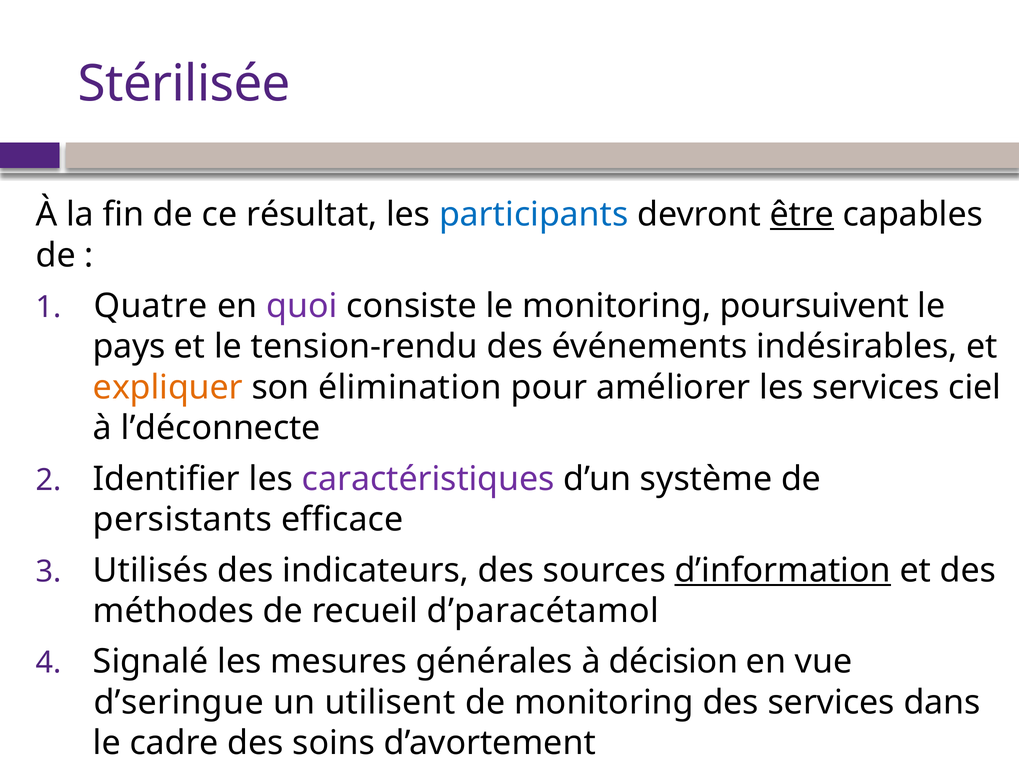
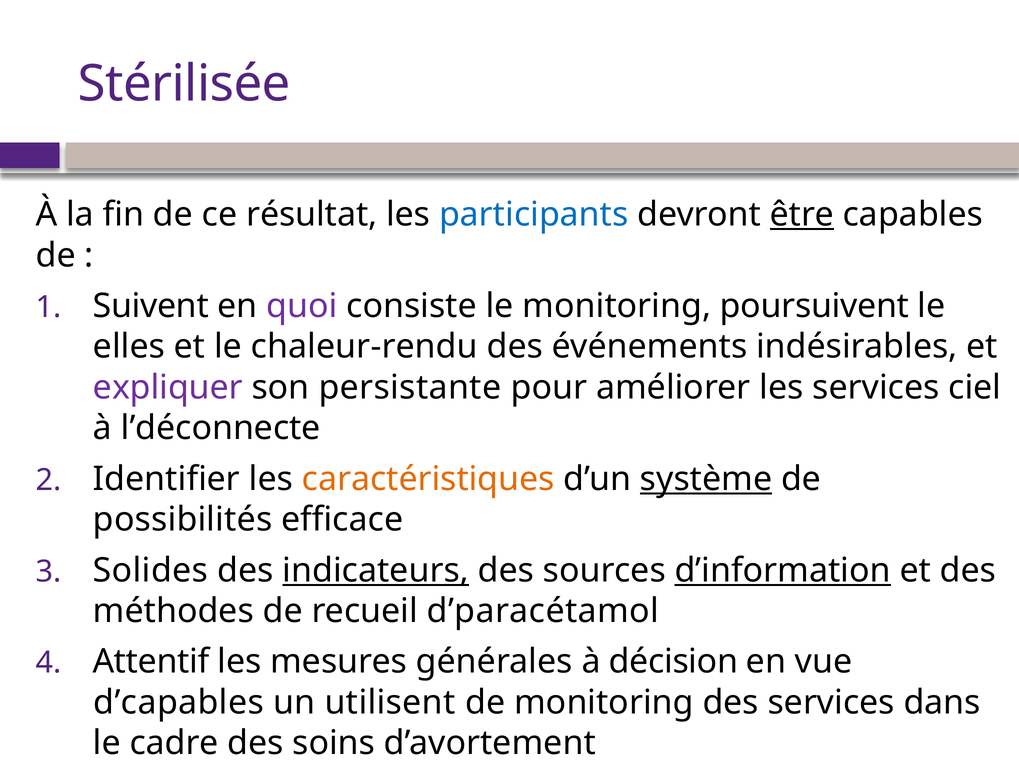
Quatre: Quatre -> Suivent (151, 306)
pays: pays -> elles (129, 347)
tension-rendu: tension-rendu -> chaleur-rendu (364, 347)
expliquer colour: orange -> purple (168, 388)
élimination: élimination -> persistante (410, 388)
caractéristiques colour: purple -> orange (428, 479)
système underline: none -> present (706, 479)
persistants: persistants -> possibilités (183, 520)
Utilisés: Utilisés -> Solides (151, 570)
indicateurs underline: none -> present (376, 570)
Signalé: Signalé -> Attentif (151, 662)
d’seringue: d’seringue -> d’capables (179, 703)
